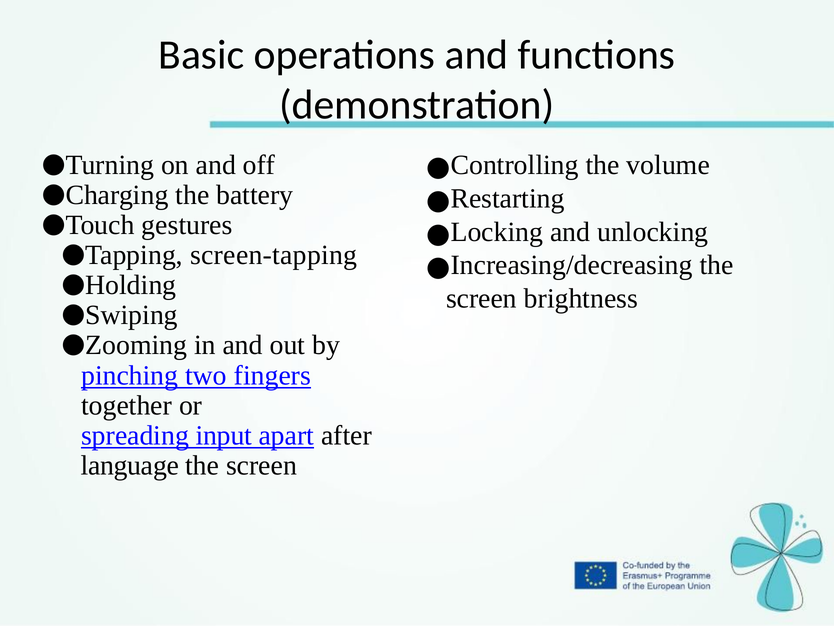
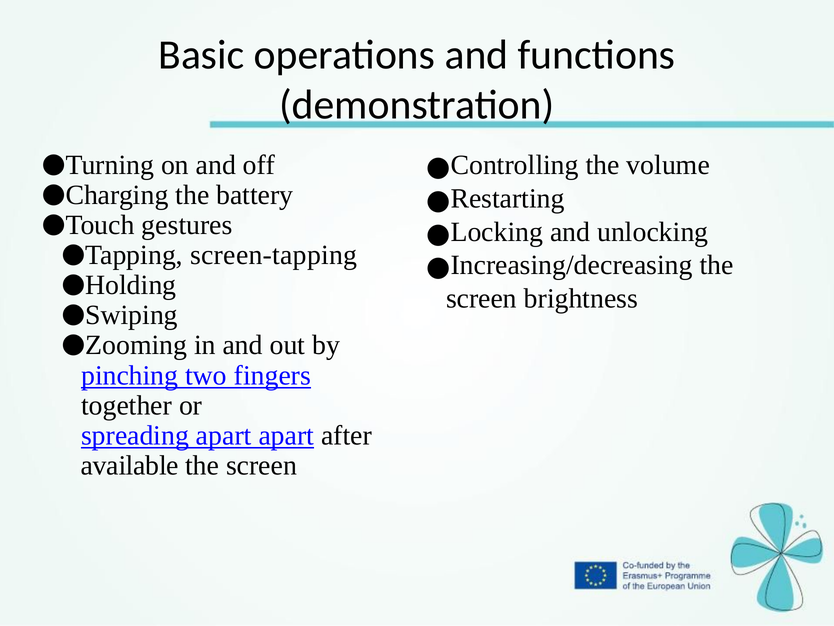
spreading input: input -> apart (224, 435)
language: language -> available (130, 465)
